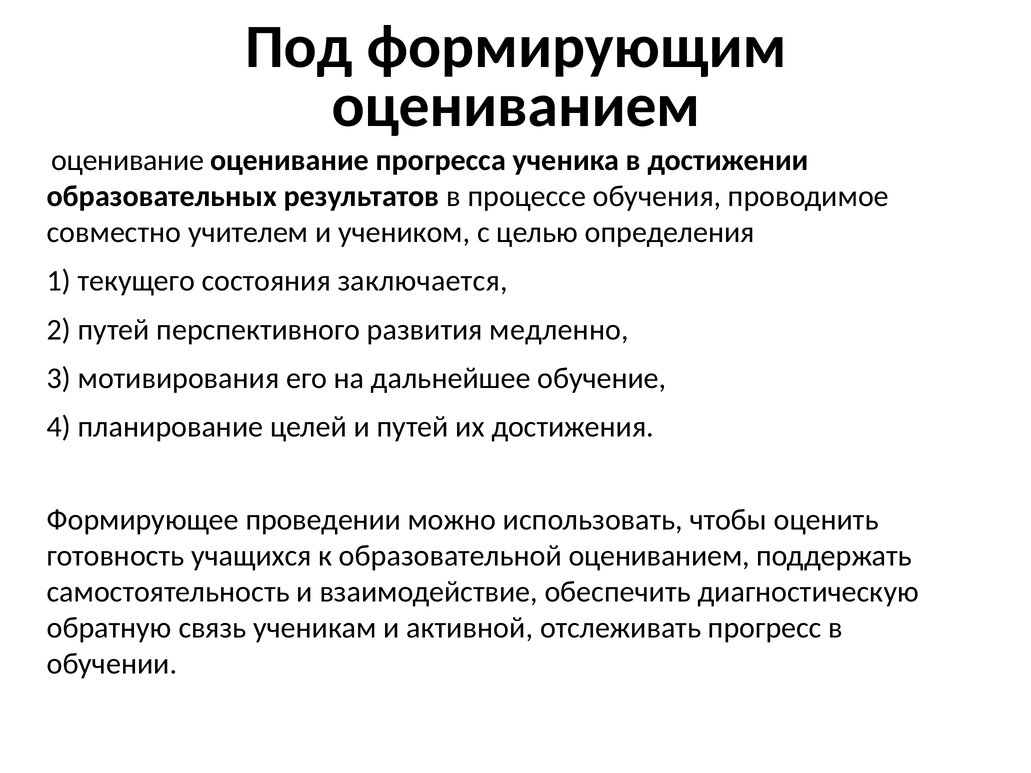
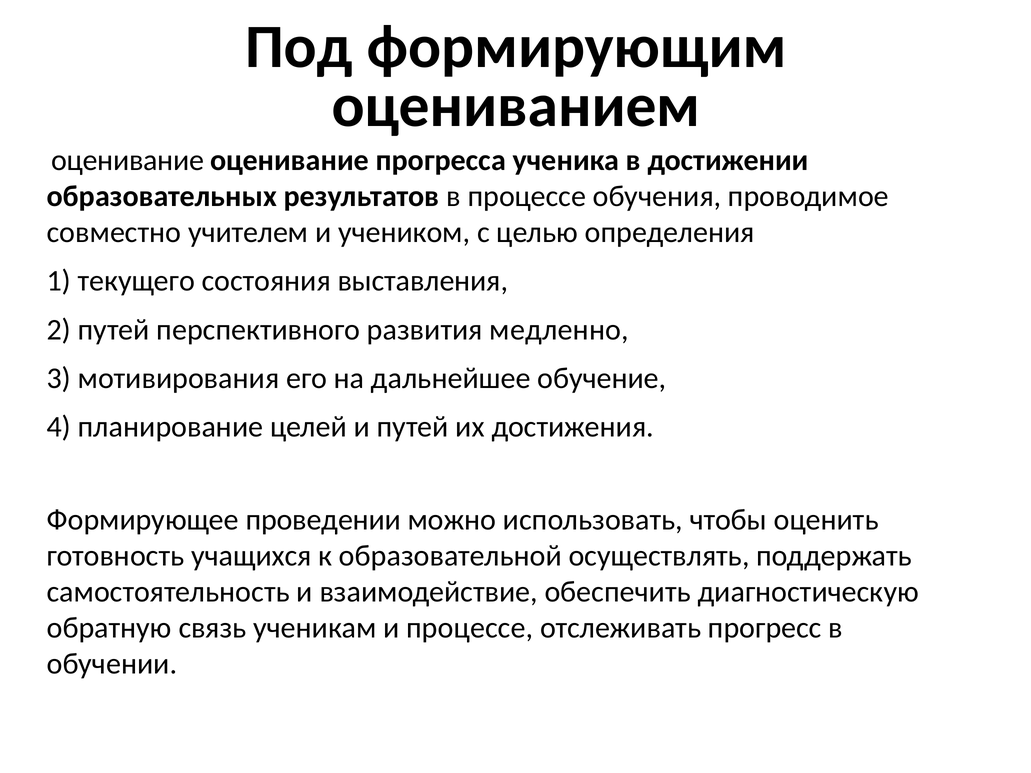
заключается: заключается -> выставления (423, 281)
образовательной оцениванием: оцениванием -> осуществлять (659, 556)
и активной: активной -> процессе (470, 628)
